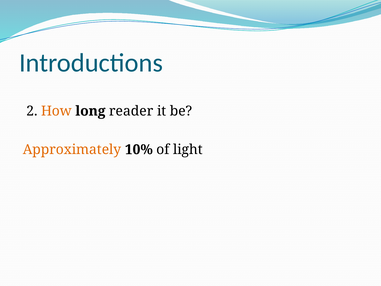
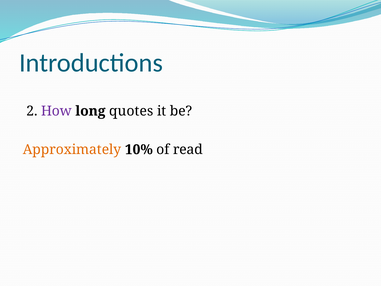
How colour: orange -> purple (56, 111)
reader: reader -> quotes (131, 111)
light: light -> read (188, 149)
